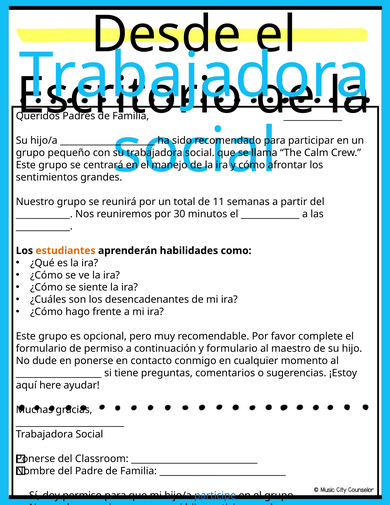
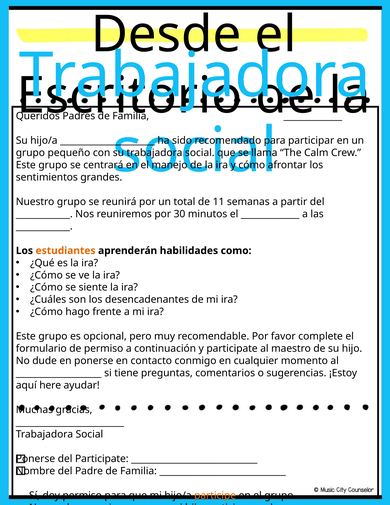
y formulario: formulario -> participate (232, 348)
del Classroom: Classroom -> Participate (102, 458)
participe colour: blue -> orange (215, 495)
